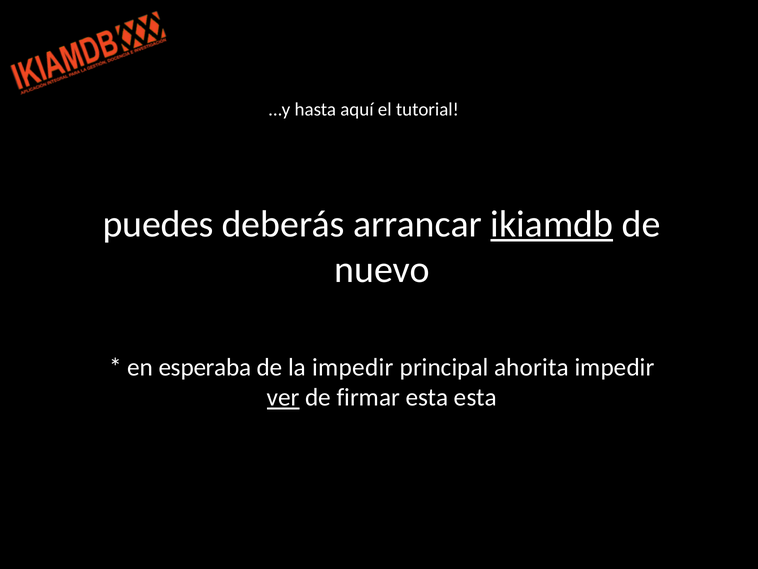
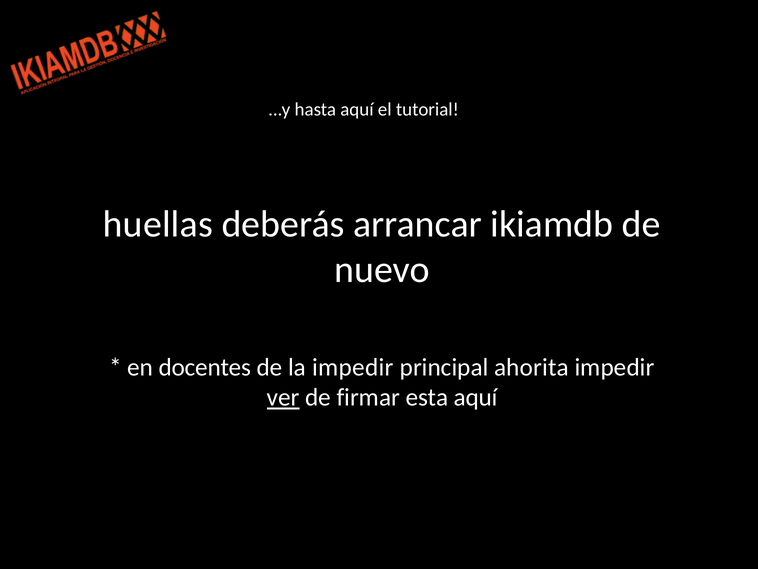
puedes: puedes -> huellas (158, 224)
ikiamdb underline: present -> none (552, 224)
esperaba: esperaba -> docentes (205, 367)
esta esta: esta -> aquí (476, 397)
